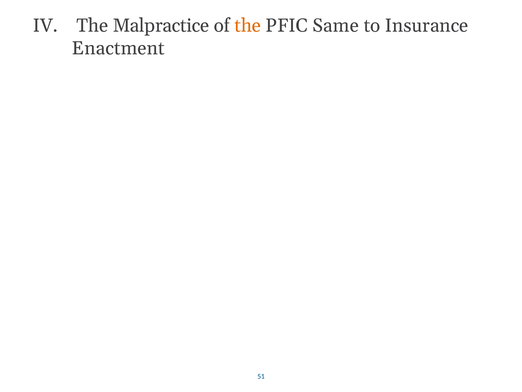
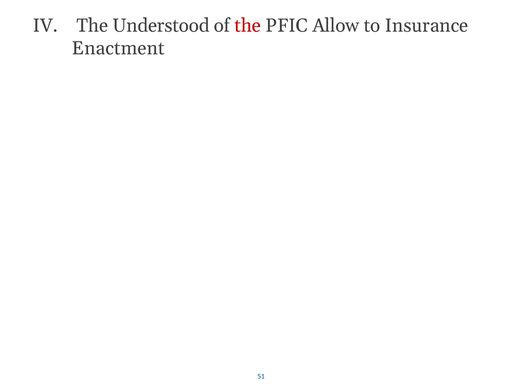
Malpractice: Malpractice -> Understood (161, 26)
the colour: orange -> red (248, 26)
Same: Same -> Allow (336, 26)
